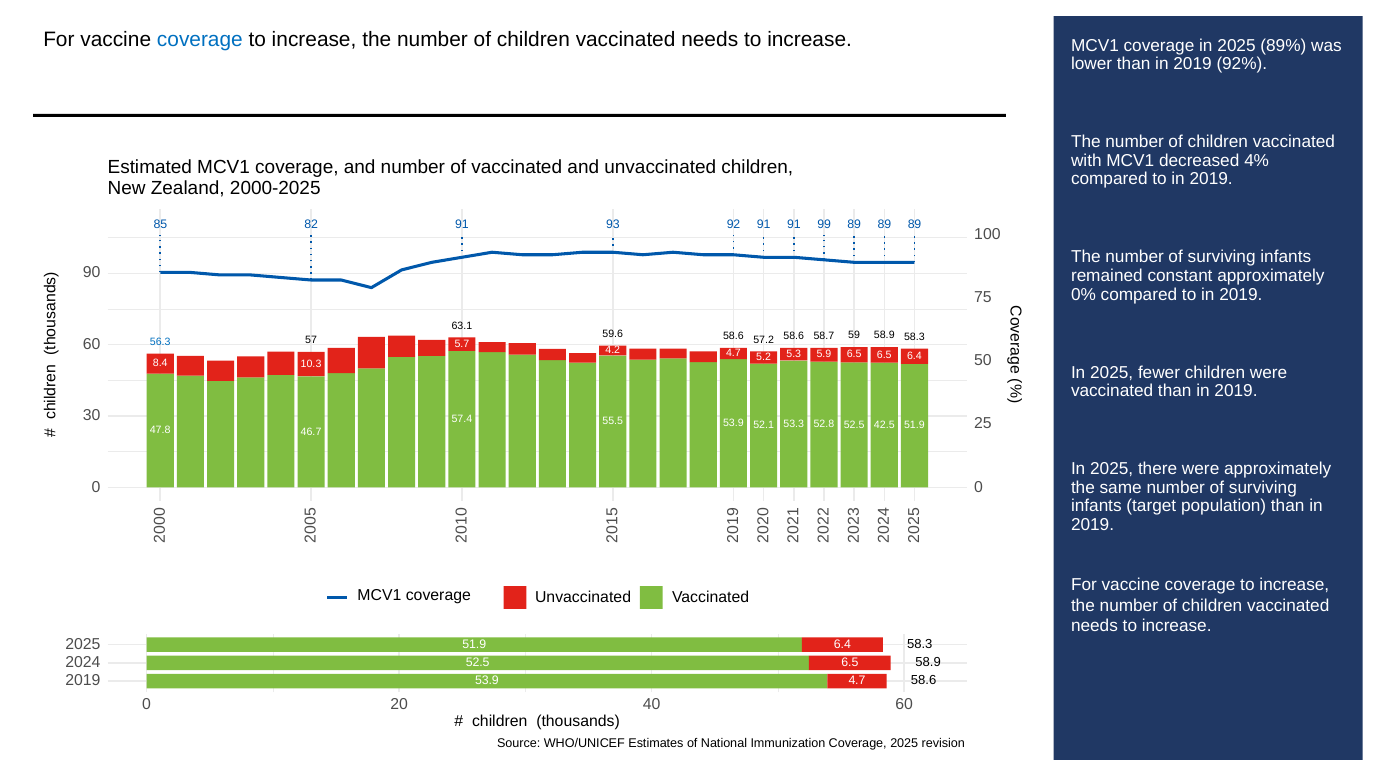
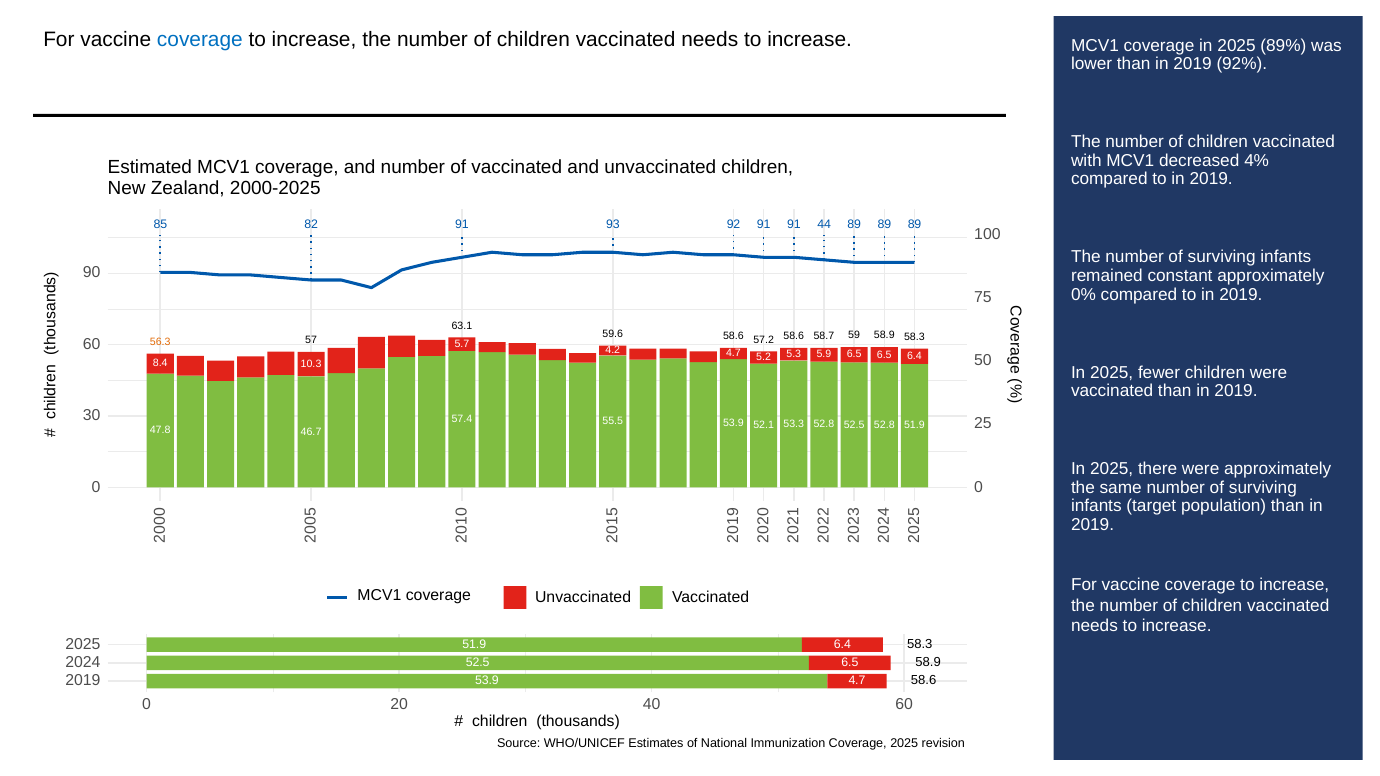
99: 99 -> 44 (824, 225)
56.3 colour: blue -> orange (160, 342)
42.5: 42.5 -> 52.8 (884, 425)
